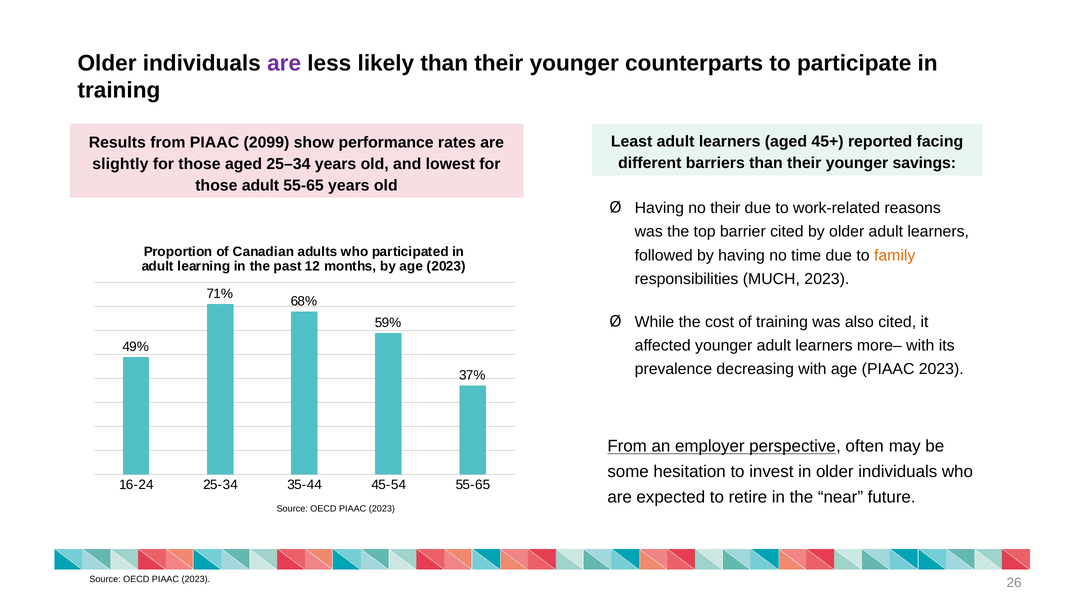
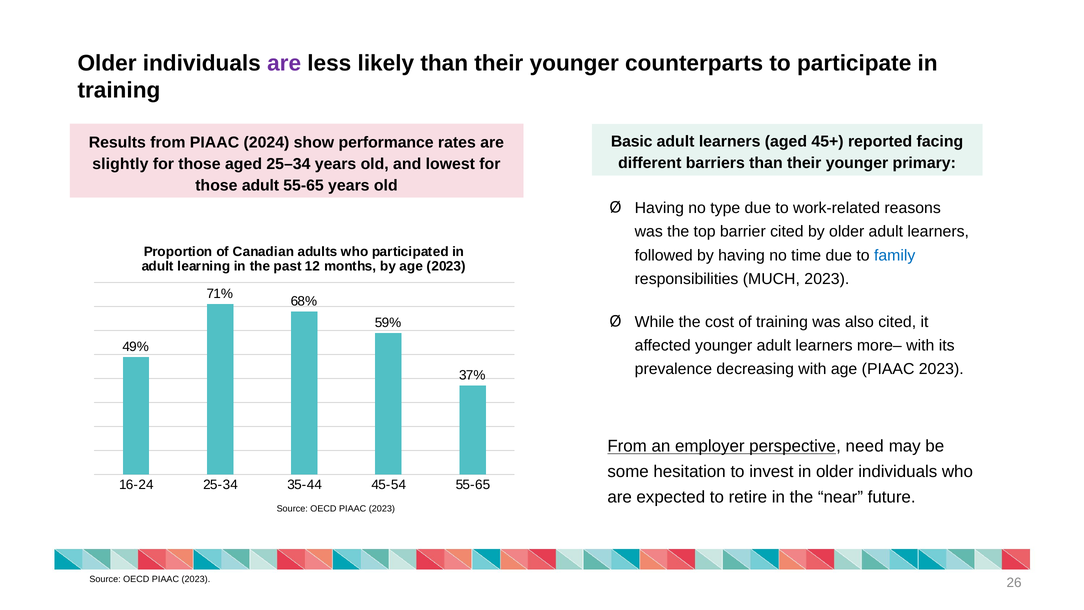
Least: Least -> Basic (632, 141)
2099: 2099 -> 2024 (266, 142)
savings: savings -> primary (924, 163)
no their: their -> type (725, 208)
family colour: orange -> blue (895, 255)
often: often -> need (865, 446)
